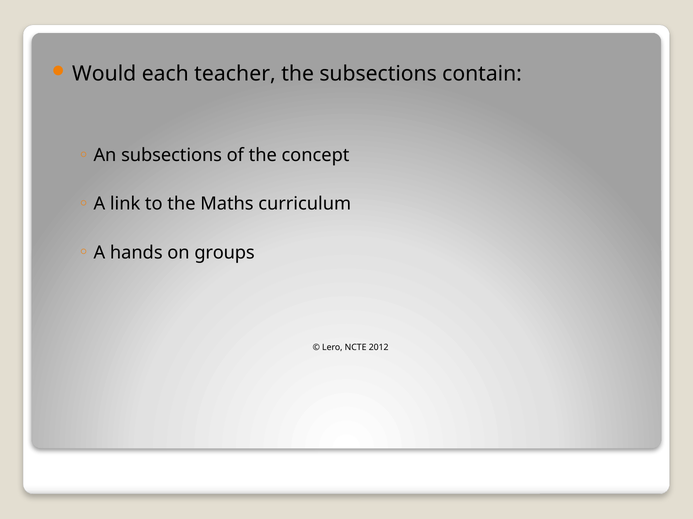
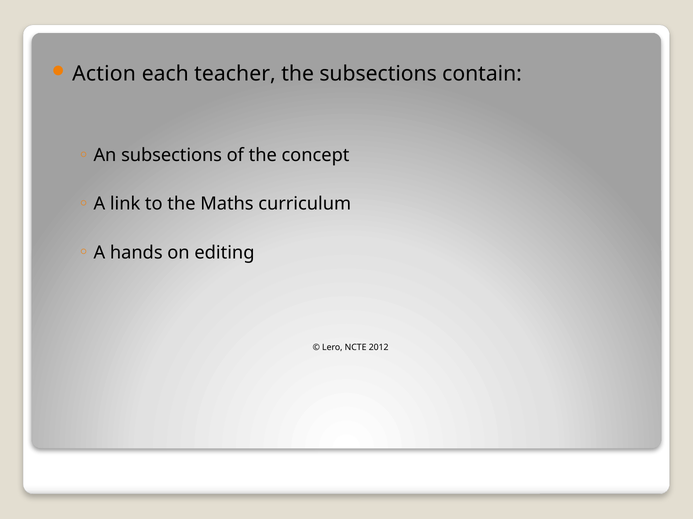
Would: Would -> Action (104, 74)
groups: groups -> editing (224, 253)
